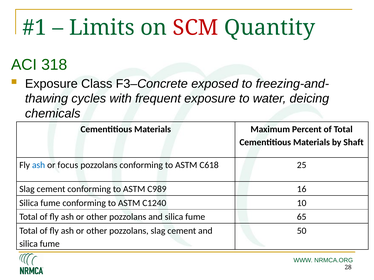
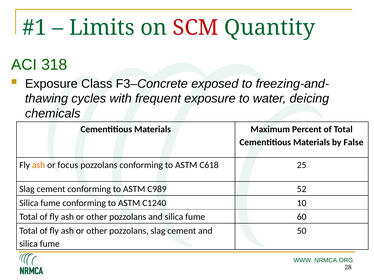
Shaft: Shaft -> False (353, 143)
ash colour: blue -> orange (39, 165)
16: 16 -> 52 (302, 189)
65: 65 -> 60 (302, 217)
